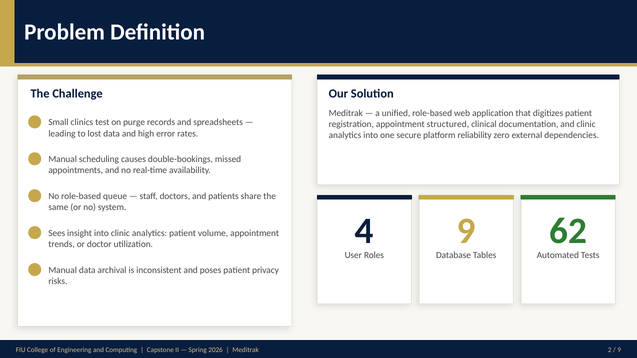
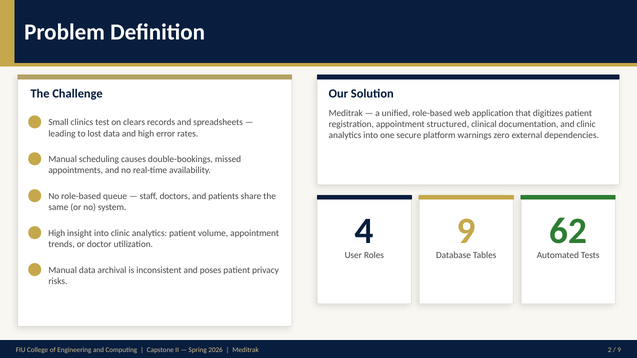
purge: purge -> clears (134, 122)
reliability: reliability -> warnings (475, 135)
Sees: Sees -> High (57, 233)
